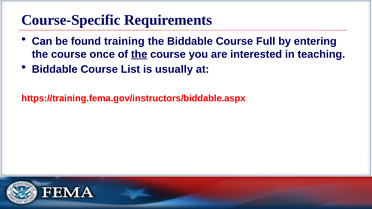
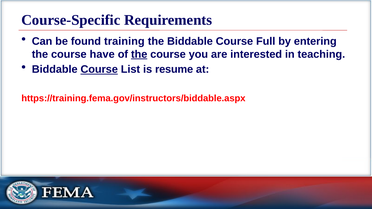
once: once -> have (102, 54)
Course underline: none -> present (99, 69)
usually: usually -> resume (174, 69)
